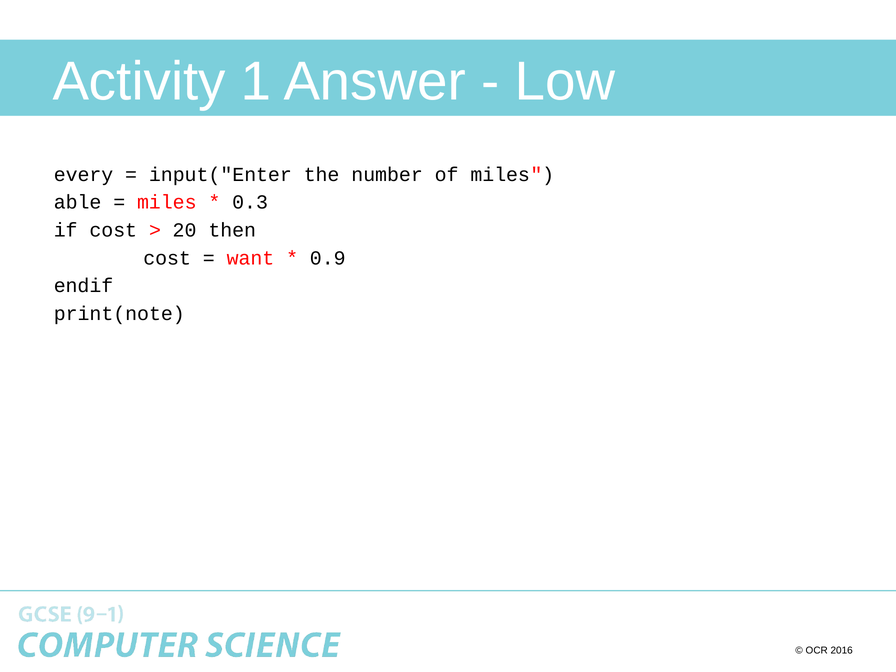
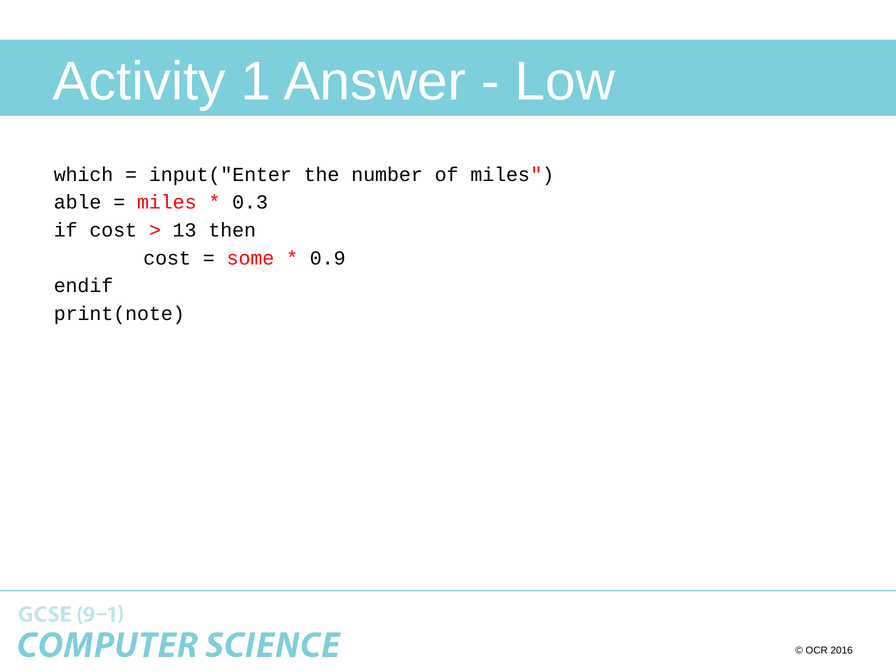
every: every -> which (84, 175)
20: 20 -> 13 (185, 230)
want: want -> some (250, 258)
